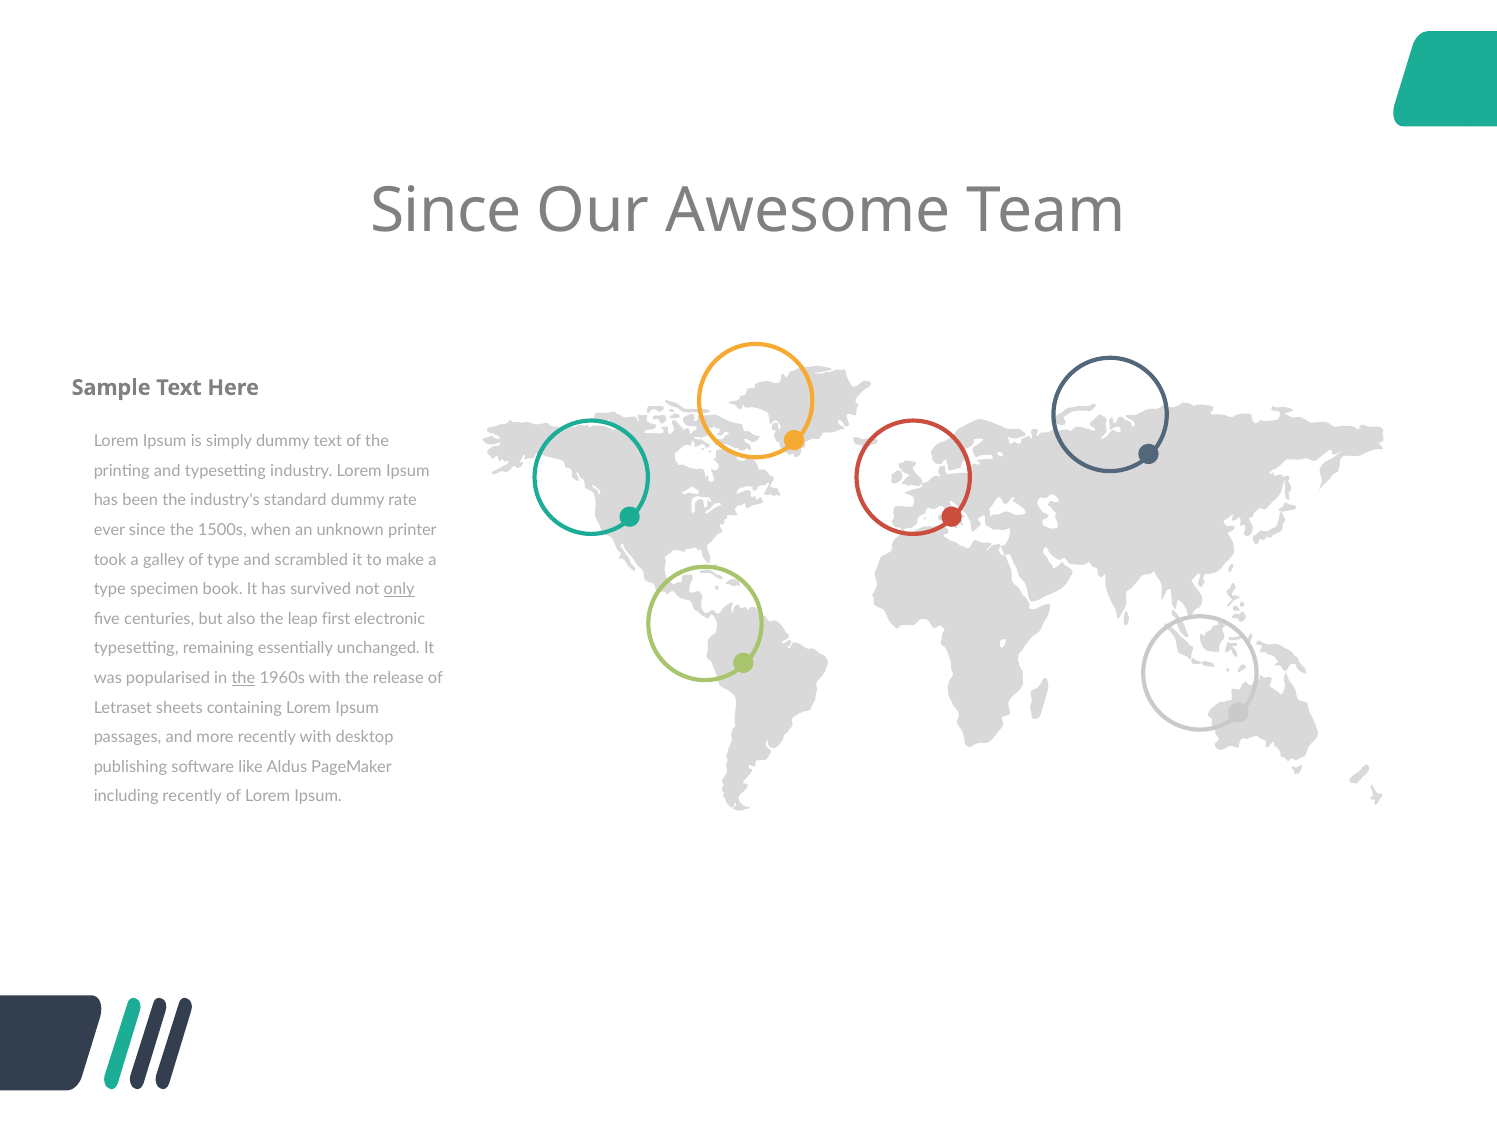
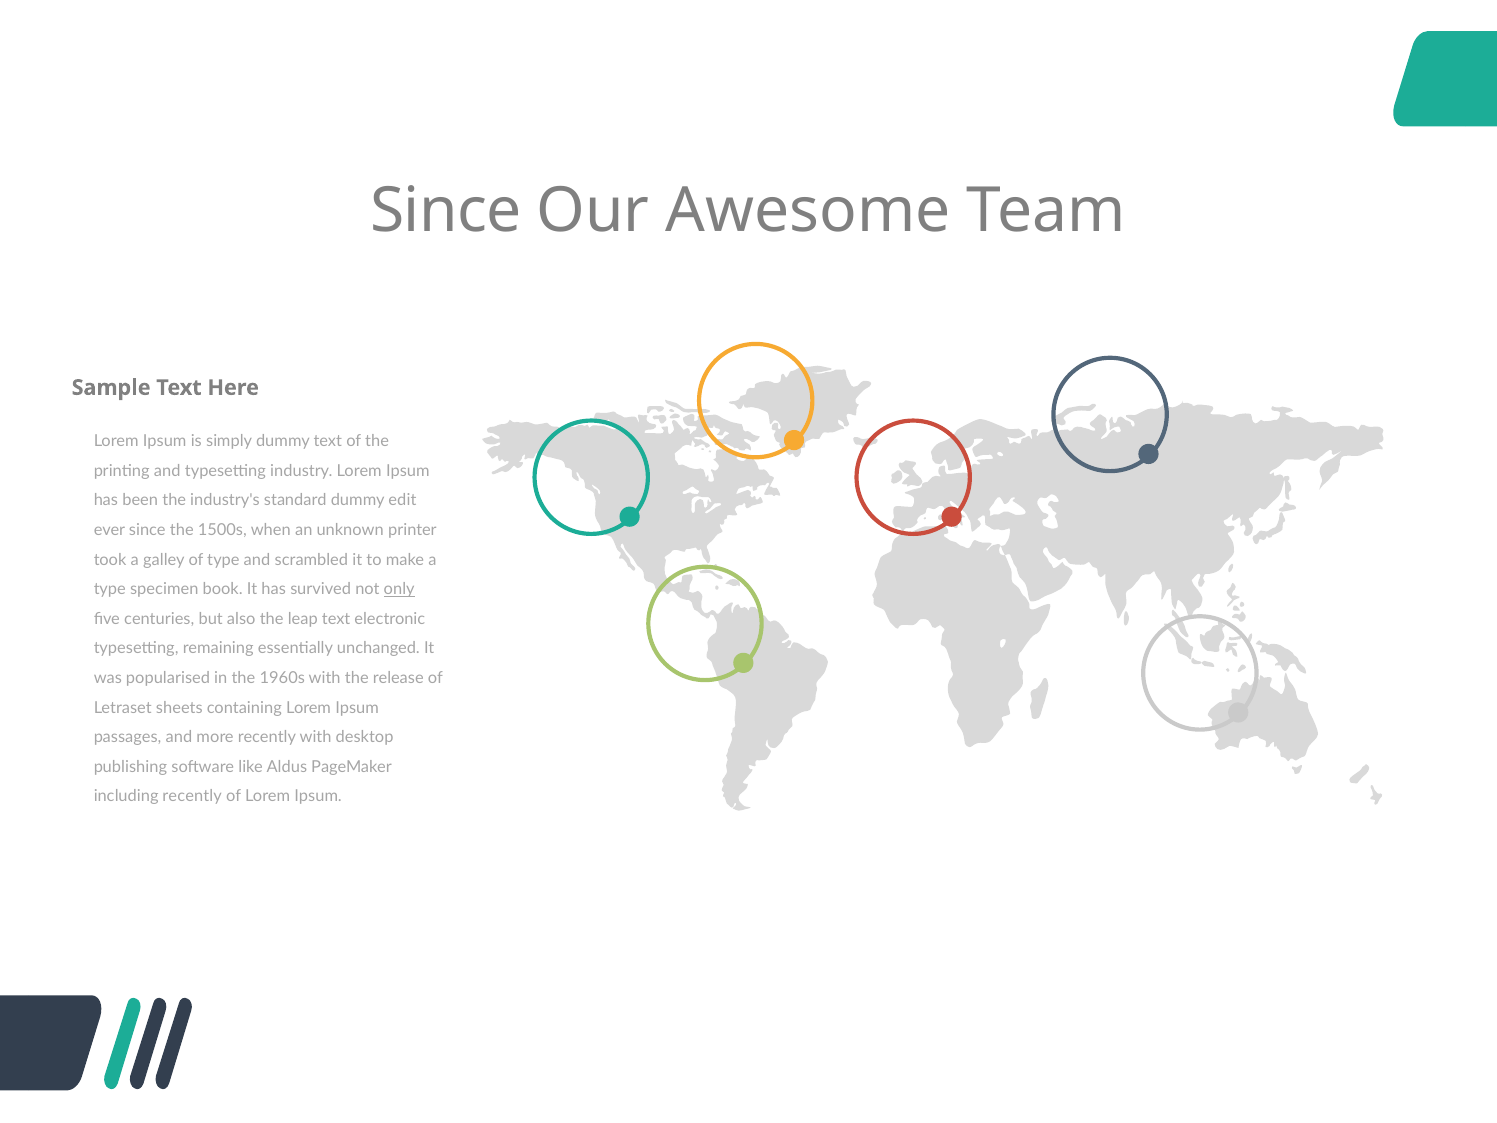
rate: rate -> edit (402, 500)
leap first: first -> text (336, 619)
the underline: present -> none (243, 678)
